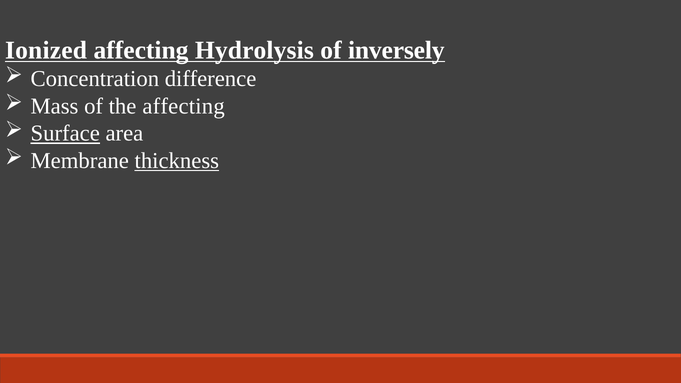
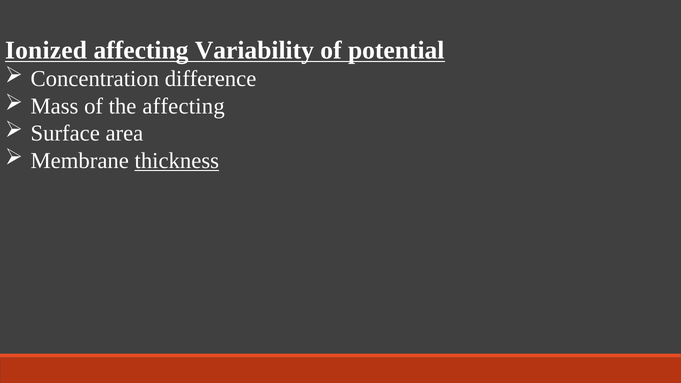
Hydrolysis: Hydrolysis -> Variability (254, 50)
inversely: inversely -> potential (396, 50)
Surface underline: present -> none (65, 133)
